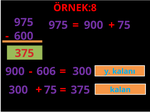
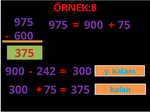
606: 606 -> 242 (46, 72)
